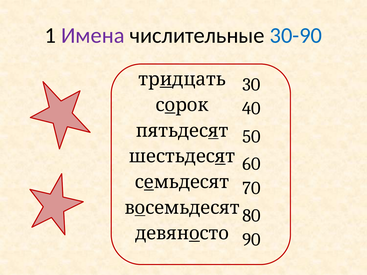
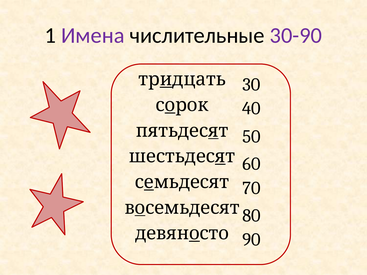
30-90 colour: blue -> purple (296, 36)
